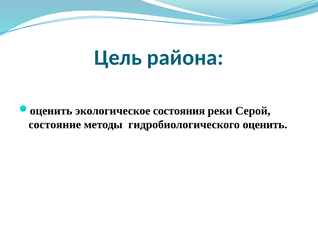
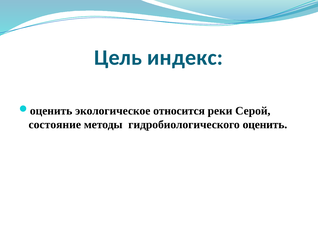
района: района -> индекс (185, 58)
состояния: состояния -> относится (179, 111)
